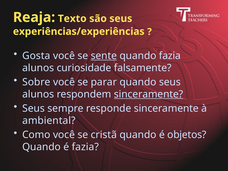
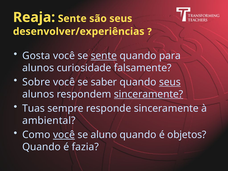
Reaja Texto: Texto -> Sente (72, 19)
experiências/experiências: experiências/experiências -> desenvolver/experiências (79, 31)
quando fazia: fazia -> para (170, 56)
parar: parar -> saber (104, 82)
seus underline: none -> present (170, 82)
Seus: Seus -> Tuas (34, 108)
você underline: none -> present (64, 135)
cristã: cristã -> aluno (104, 135)
